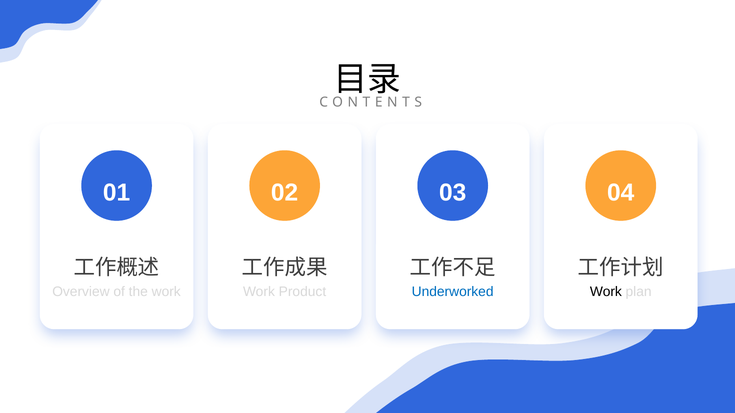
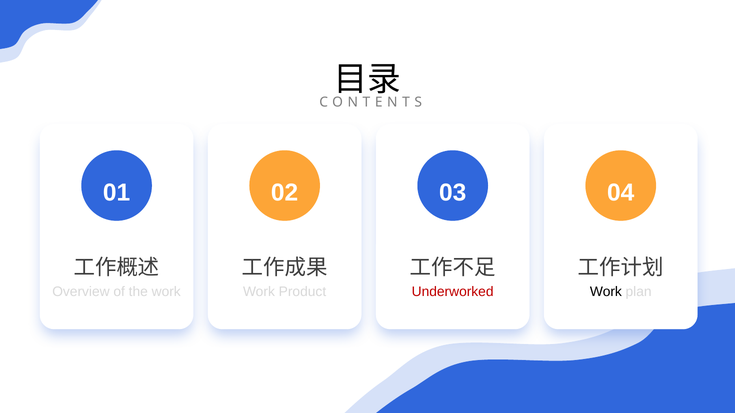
Underworked colour: blue -> red (453, 292)
